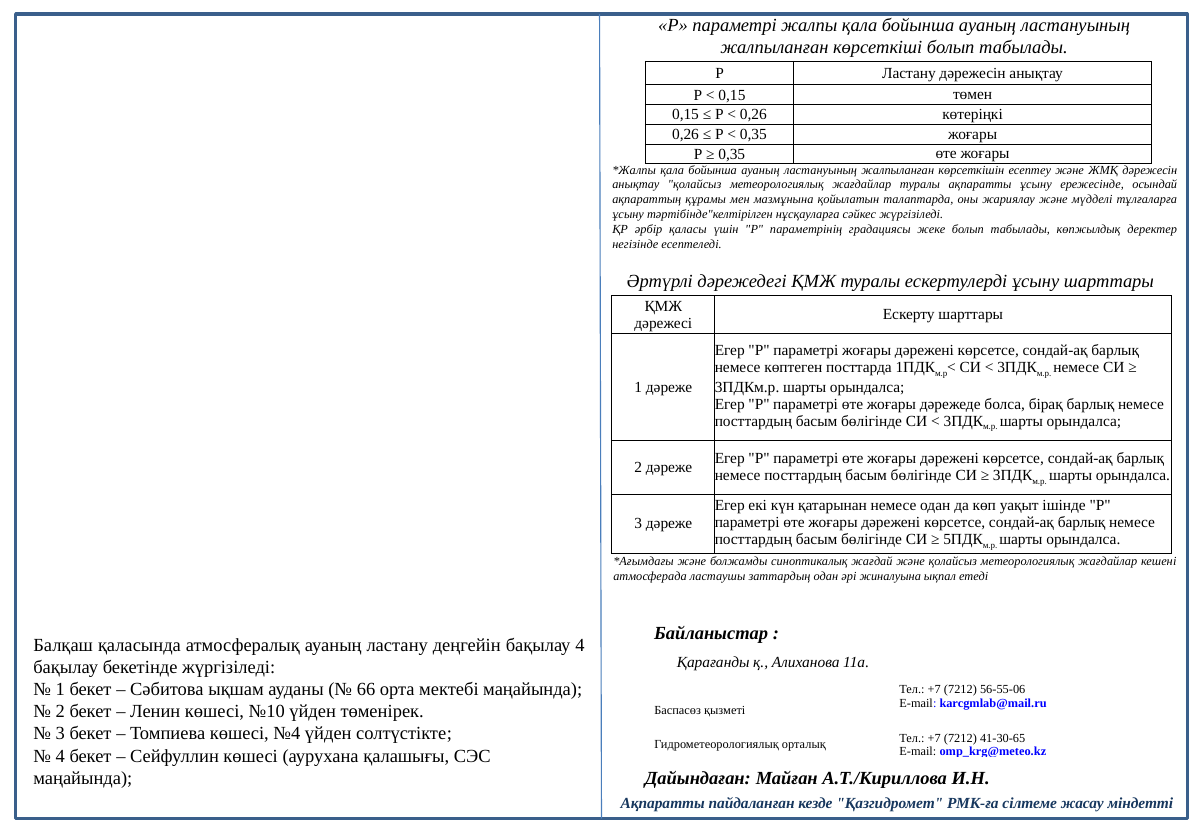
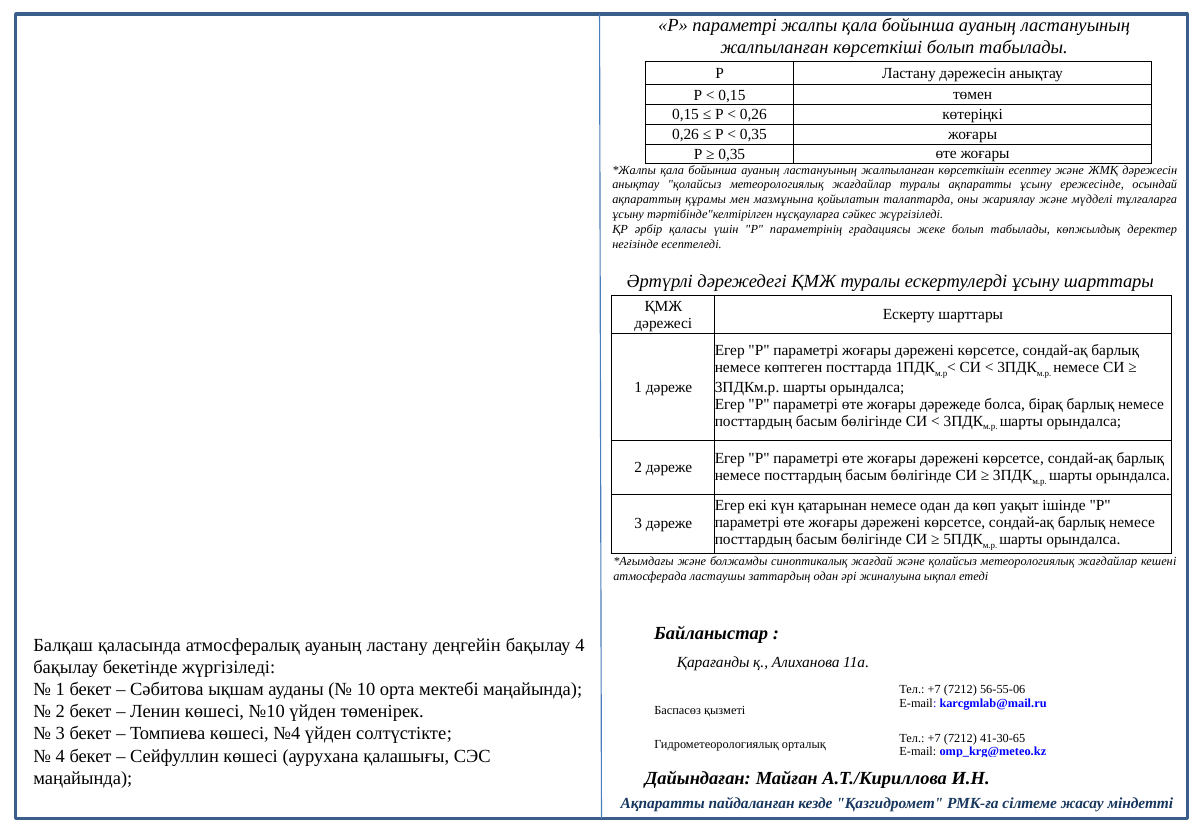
66: 66 -> 10 (366, 689)
